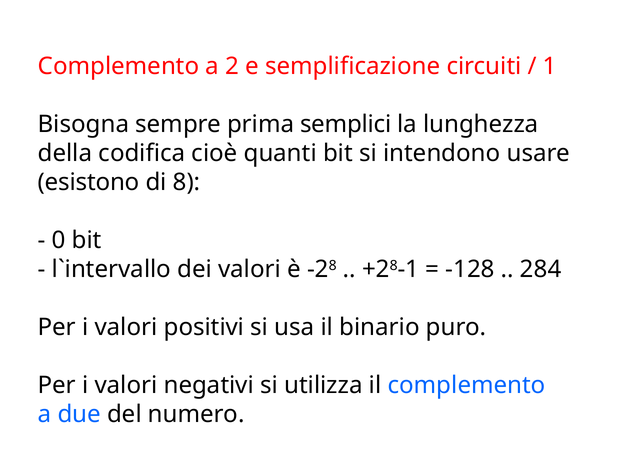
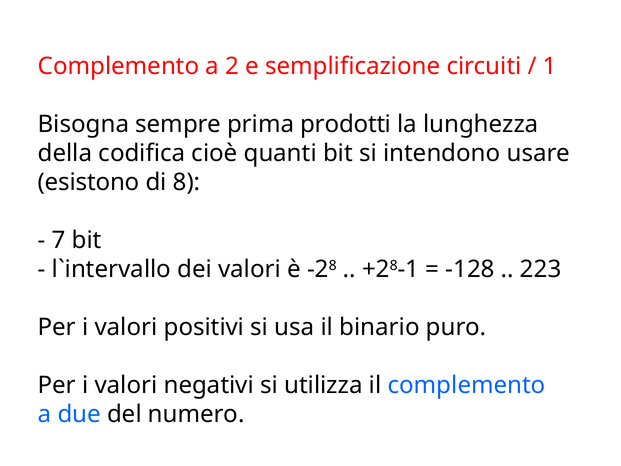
semplici: semplici -> prodotti (346, 124)
0: 0 -> 7 (59, 240)
284: 284 -> 223 (541, 269)
